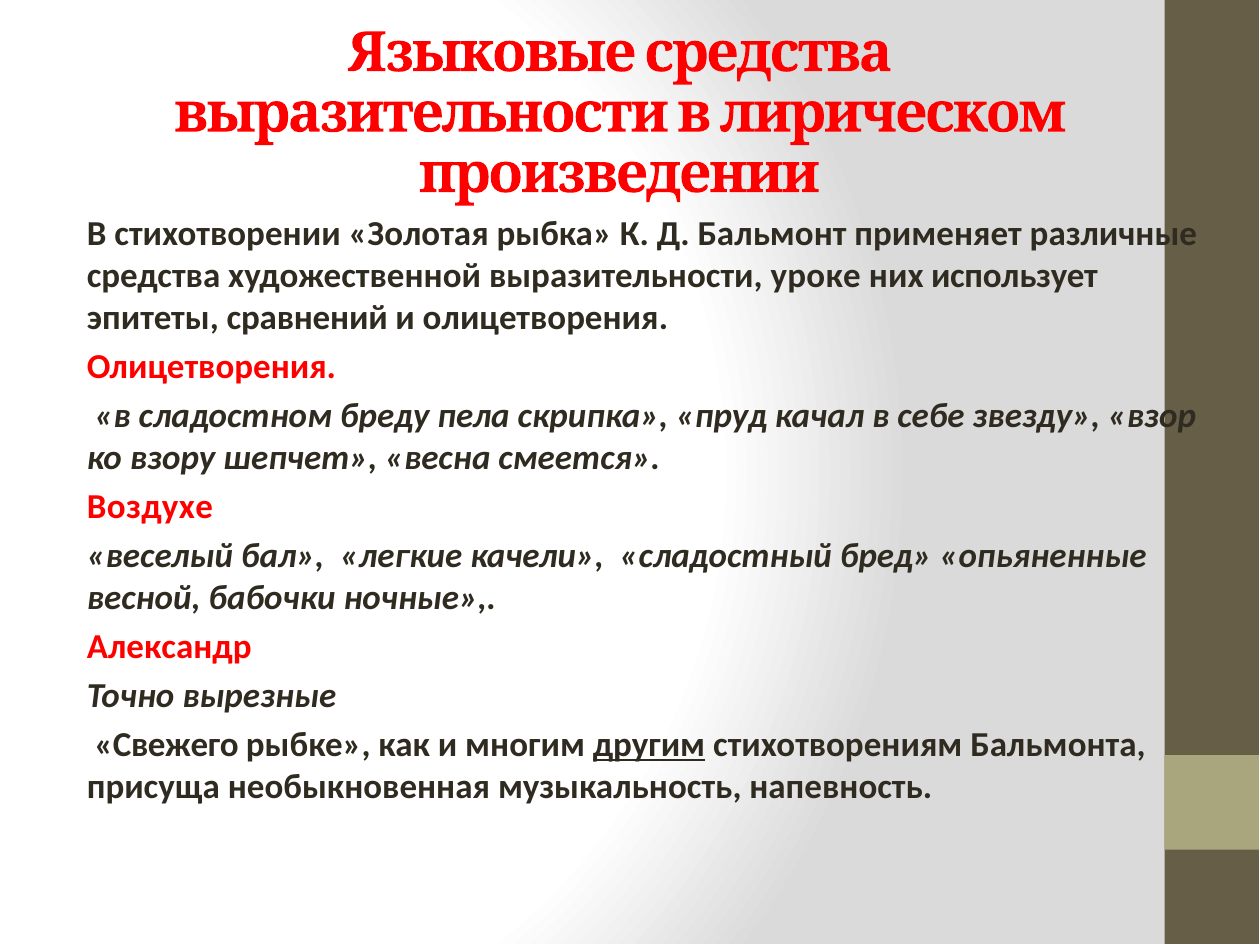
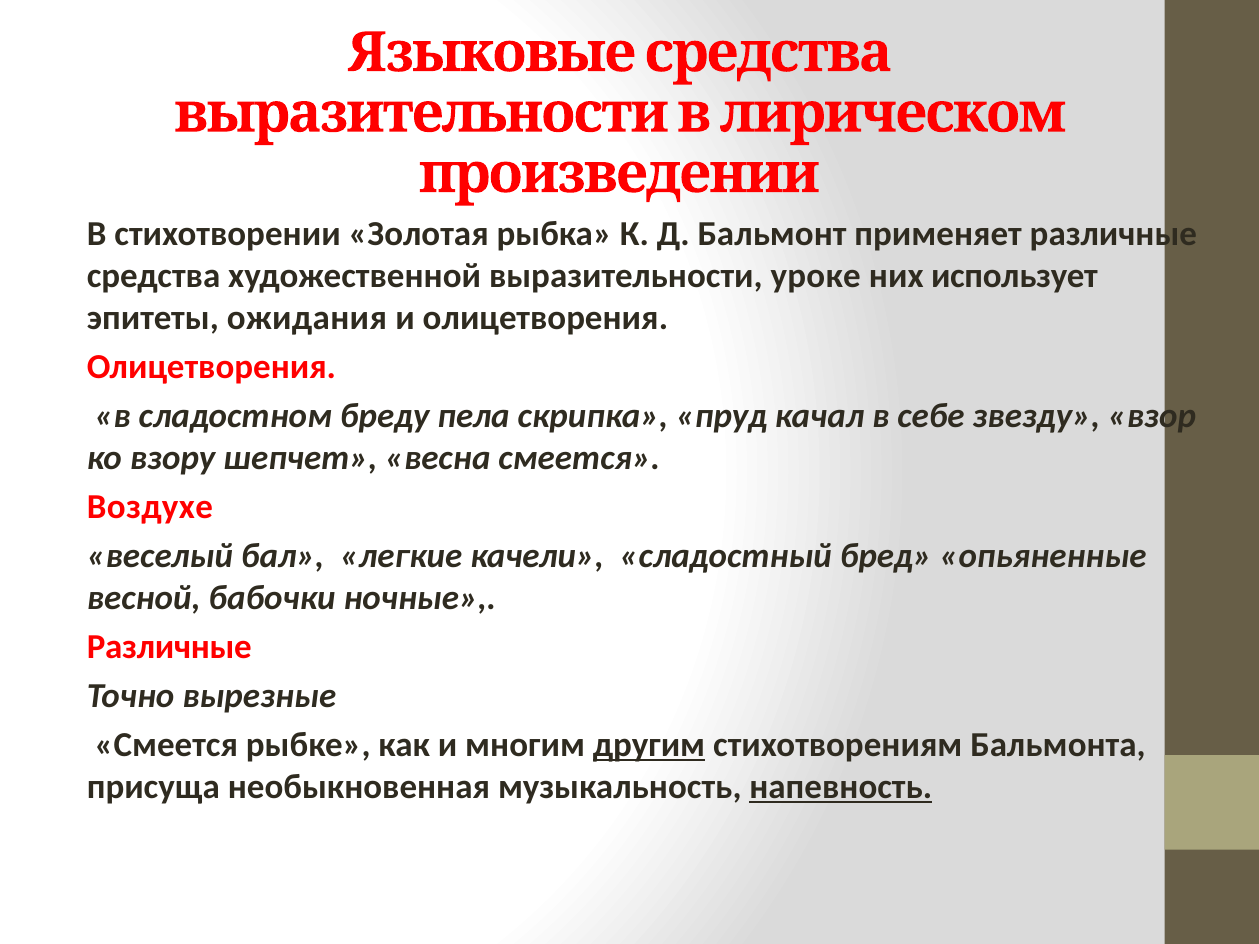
сравнений: сравнений -> ожидания (307, 318)
Александр: Александр -> Различные (169, 647)
Свежего: Свежего -> Смеется (166, 745)
напевность underline: none -> present (841, 788)
